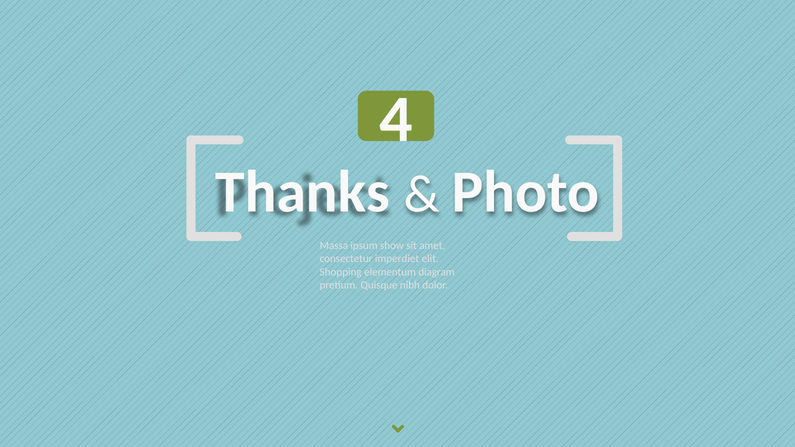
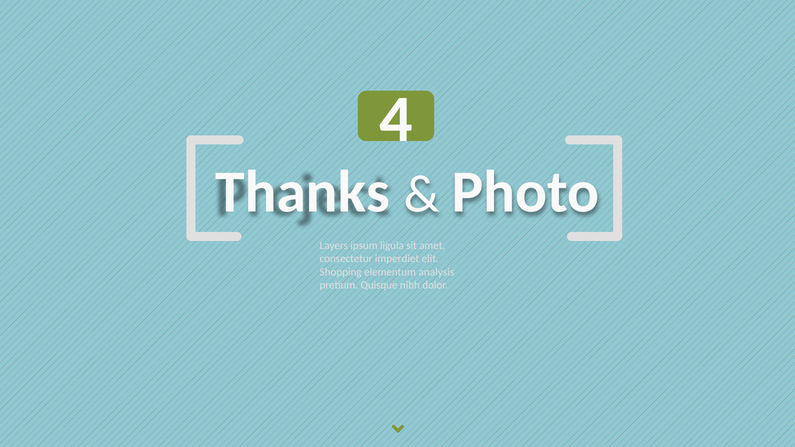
Massa: Massa -> Layers (334, 246)
show: show -> ligula (392, 246)
diagram: diagram -> analysis (436, 272)
